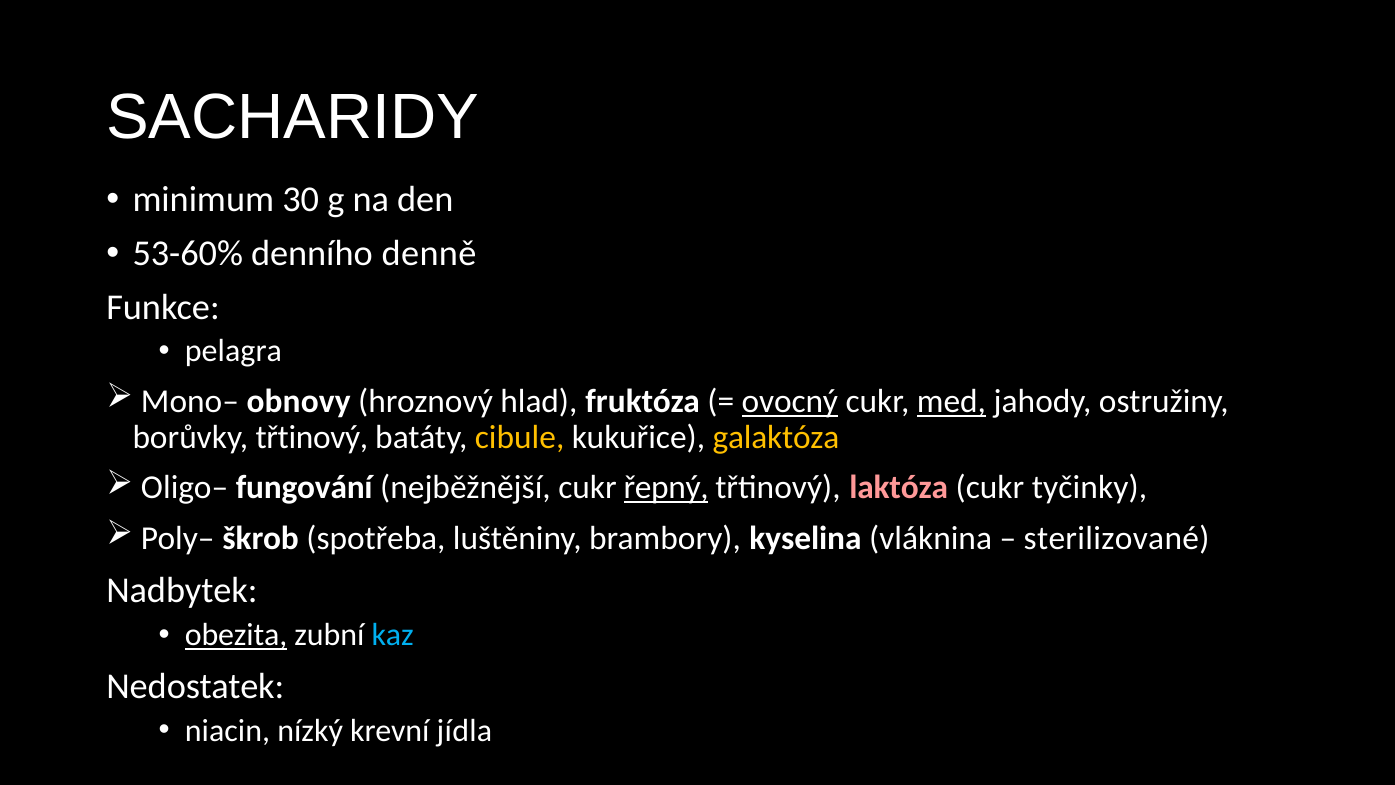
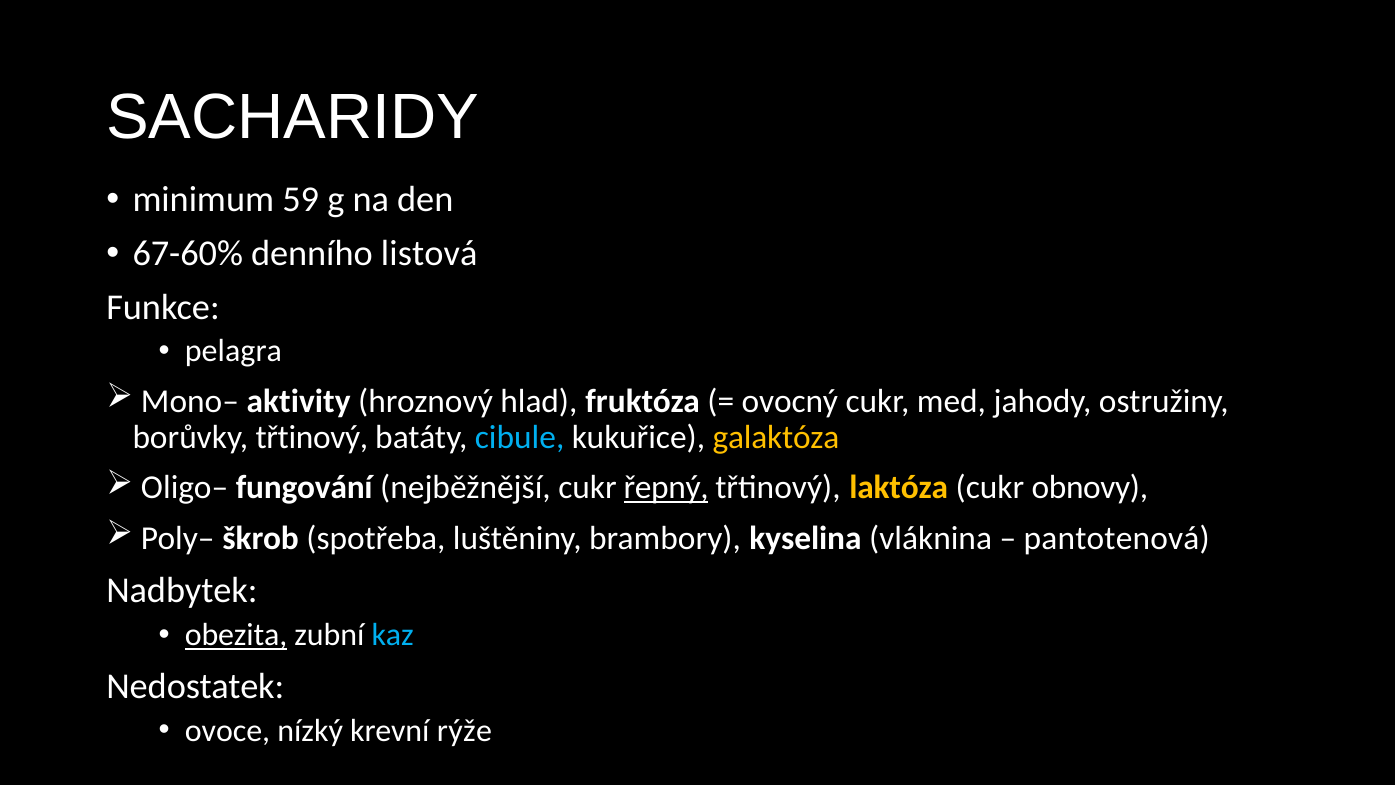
30: 30 -> 59 (301, 200)
53-60%: 53-60% -> 67-60% (188, 253)
denně: denně -> listová (429, 253)
obnovy: obnovy -> aktivity (299, 401)
ovocný underline: present -> none (790, 401)
med underline: present -> none (952, 401)
cibule colour: yellow -> light blue (520, 437)
laktóza colour: pink -> yellow (899, 488)
tyčinky: tyčinky -> obnovy (1090, 488)
sterilizované: sterilizované -> pantotenová (1117, 538)
niacin: niacin -> ovoce (228, 730)
jídla: jídla -> rýže (465, 730)
